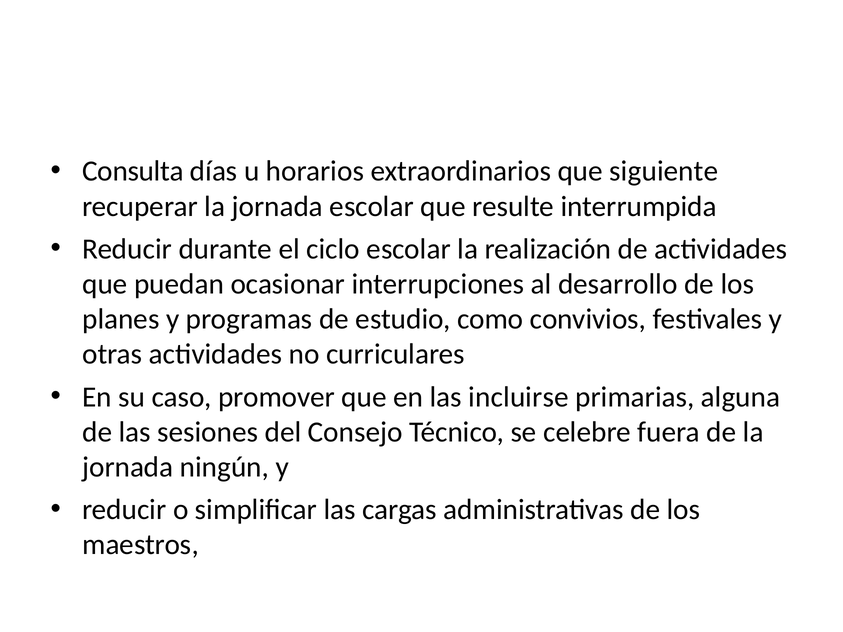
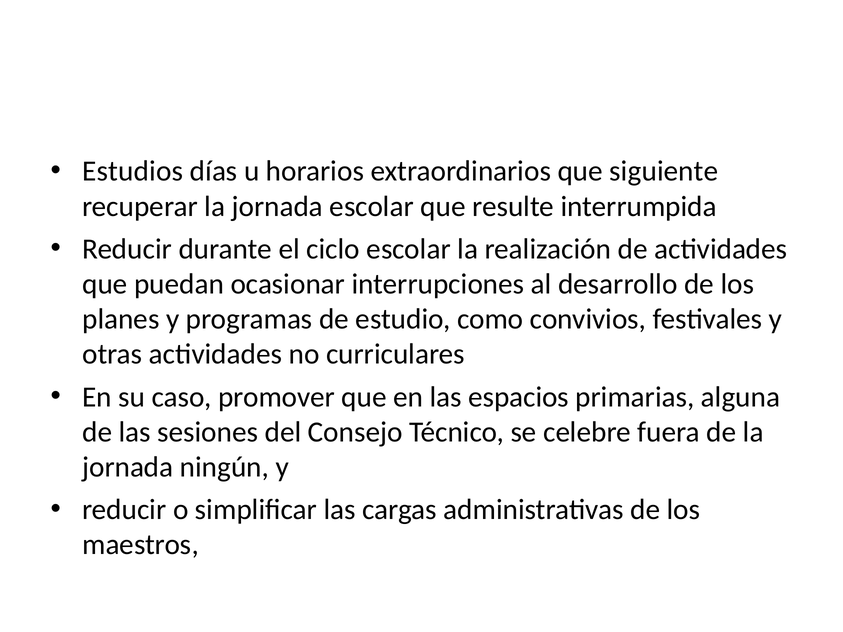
Consulta: Consulta -> Estudios (133, 171)
incluirse: incluirse -> espacios (519, 397)
